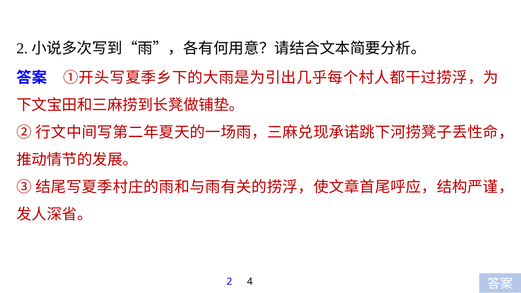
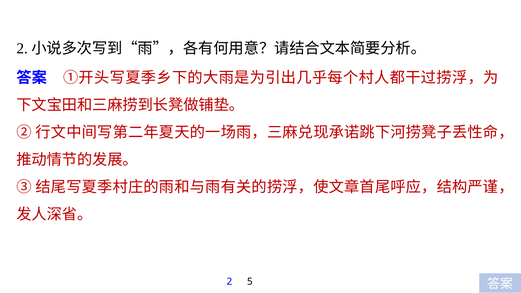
4: 4 -> 5 (250, 282)
